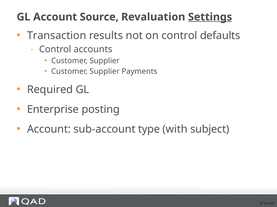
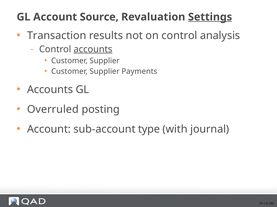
defaults: defaults -> analysis (220, 36)
accounts underline: none -> present (93, 49)
Required: Required -> Accounts (50, 90)
Enterprise: Enterprise -> Overruled (53, 110)
subject: subject -> journal (210, 130)
